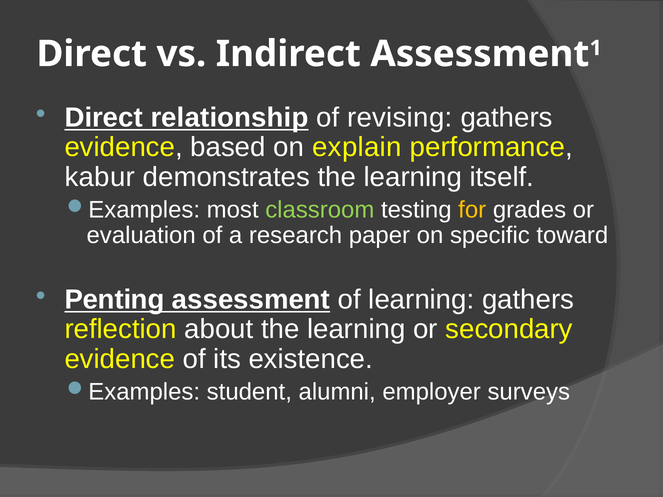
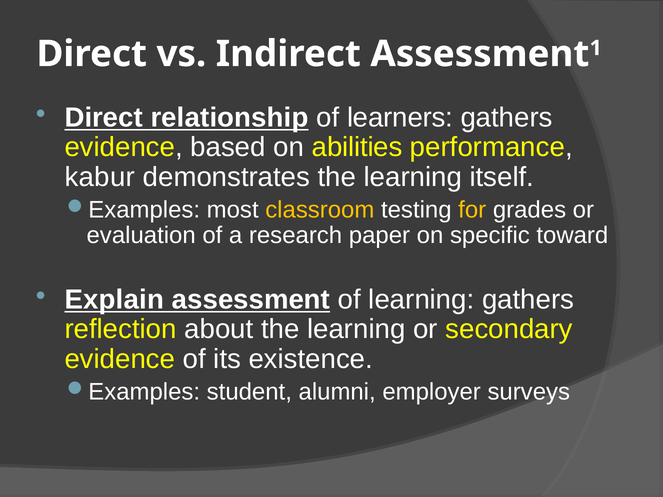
revising: revising -> learners (400, 118)
explain: explain -> abilities (357, 147)
classroom colour: light green -> yellow (320, 210)
Penting: Penting -> Explain (114, 300)
